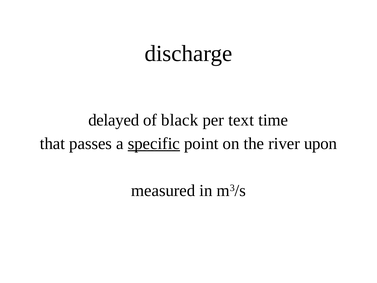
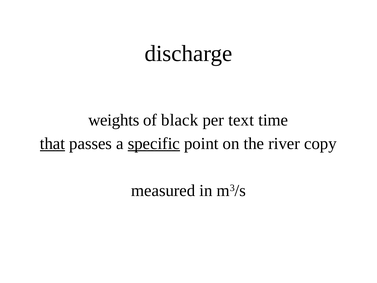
delayed: delayed -> weights (114, 120)
that underline: none -> present (52, 143)
upon: upon -> copy (320, 143)
